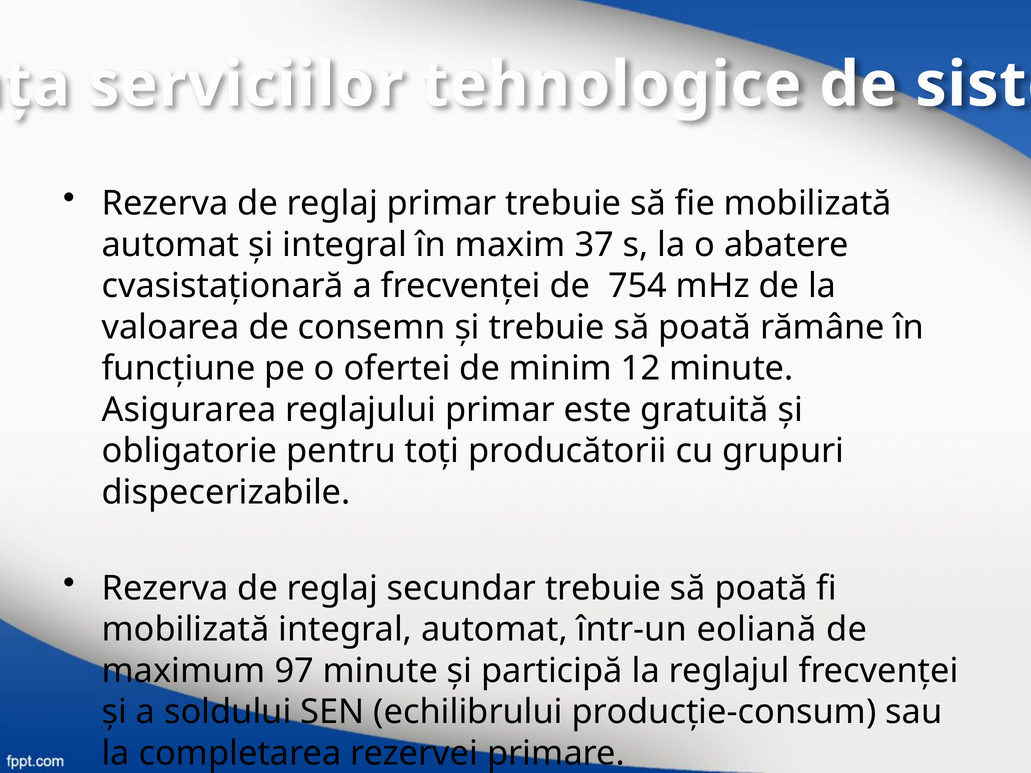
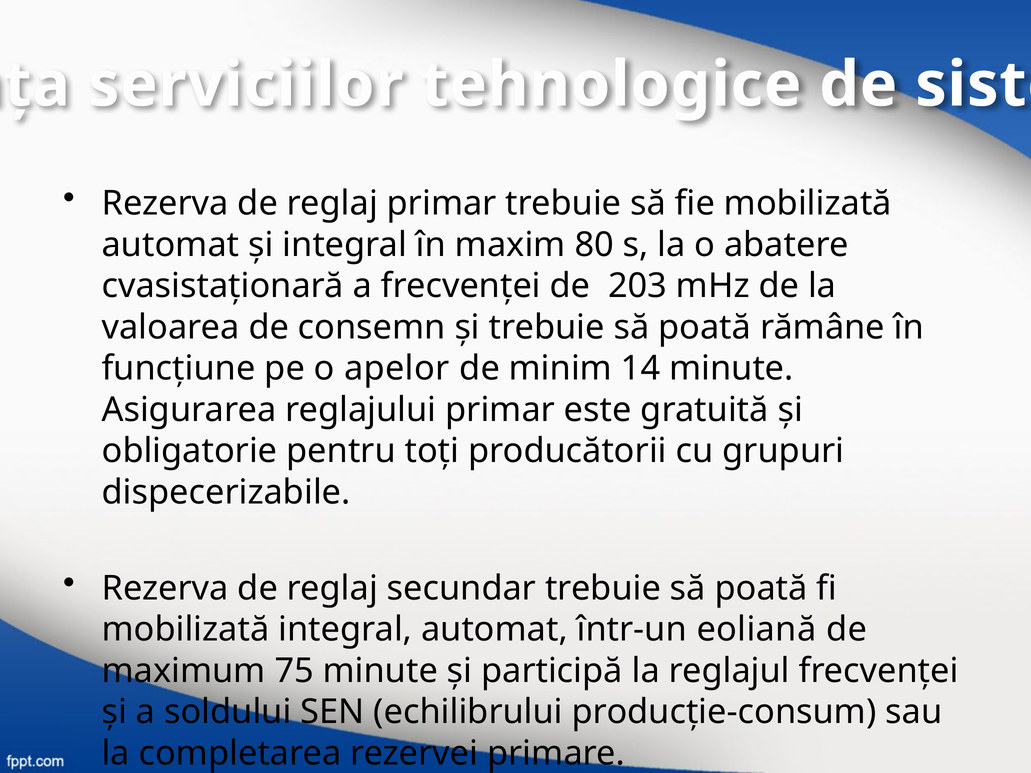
37: 37 -> 80 (594, 245)
754: 754 -> 203 (638, 286)
ofertei: ofertei -> apelor (397, 369)
12: 12 -> 14 (641, 369)
97: 97 -> 75 (294, 671)
